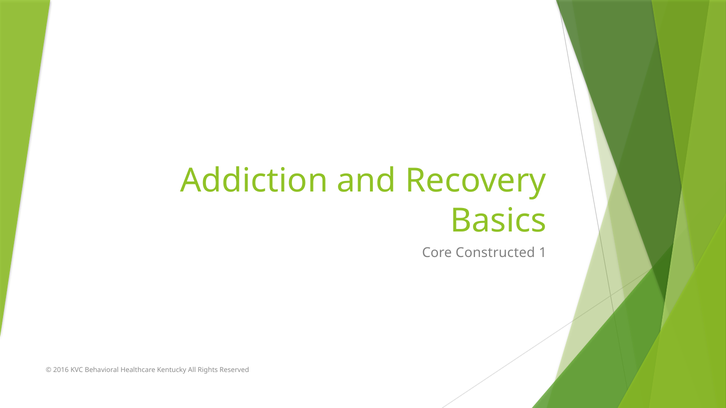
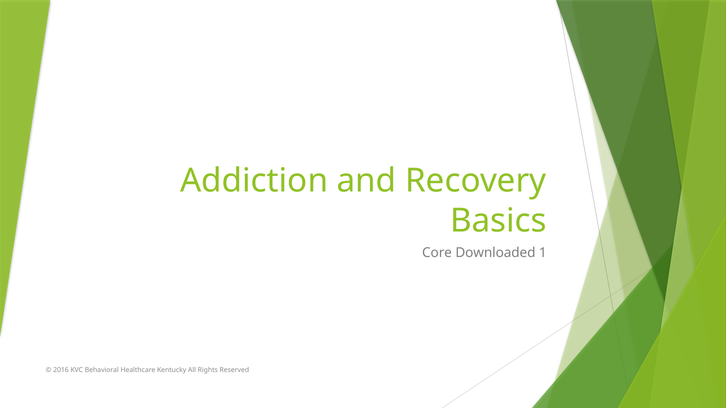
Constructed: Constructed -> Downloaded (495, 253)
